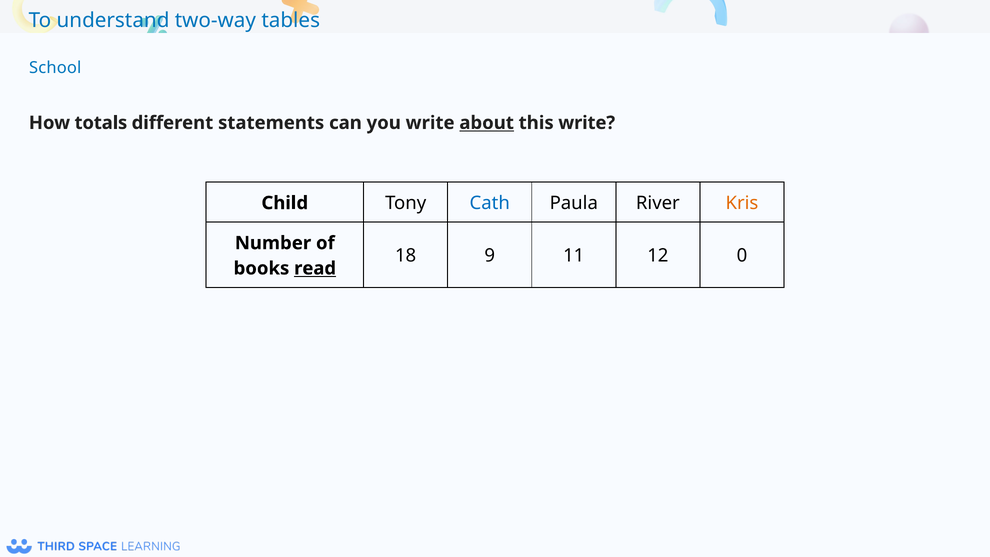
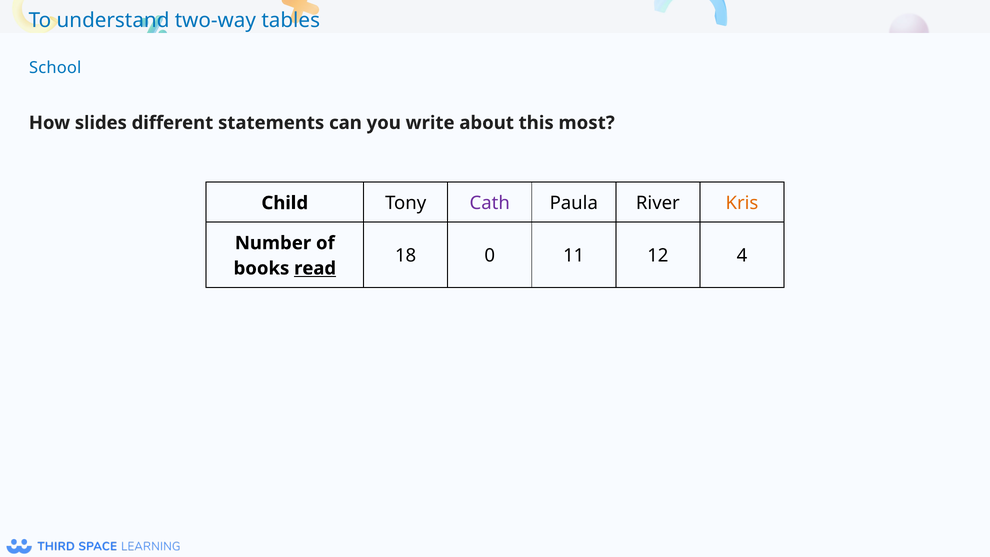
totals: totals -> slides (101, 123)
about underline: present -> none (487, 123)
this write: write -> most (587, 123)
Cath colour: blue -> purple (490, 203)
9: 9 -> 0 (490, 256)
0: 0 -> 4 (742, 256)
